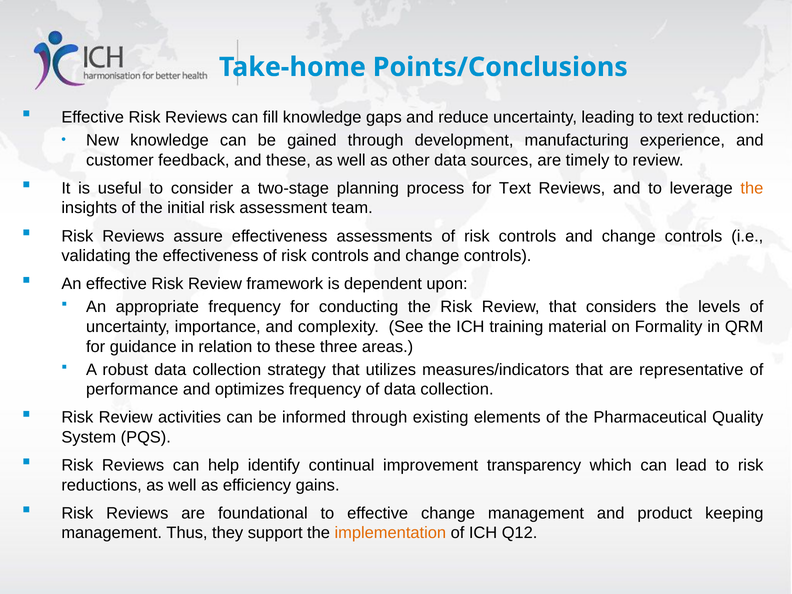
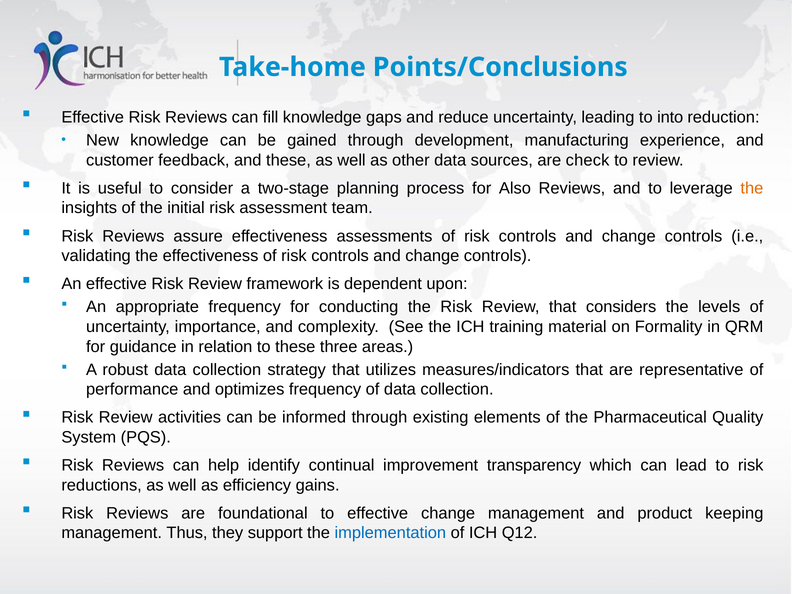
to text: text -> into (670, 117)
timely: timely -> check (588, 160)
for Text: Text -> Also (515, 188)
implementation colour: orange -> blue (390, 533)
